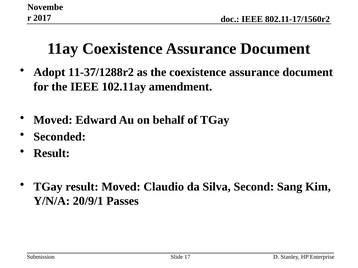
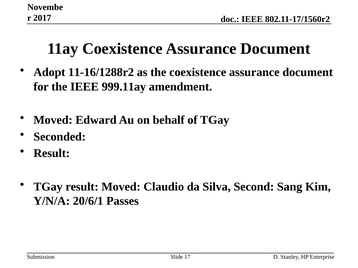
11-37/1288r2: 11-37/1288r2 -> 11-16/1288r2 (101, 72)
102.11ay: 102.11ay -> 999.11ay (124, 87)
20/9/1: 20/9/1 -> 20/6/1 (88, 201)
